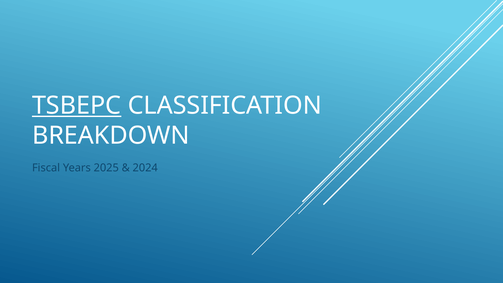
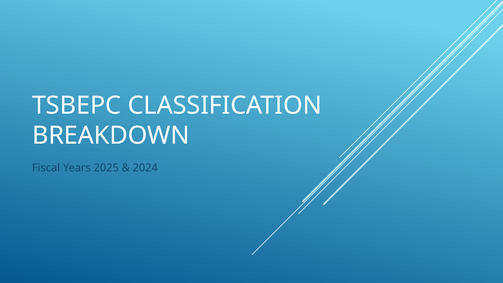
TSBEPC underline: present -> none (77, 105)
